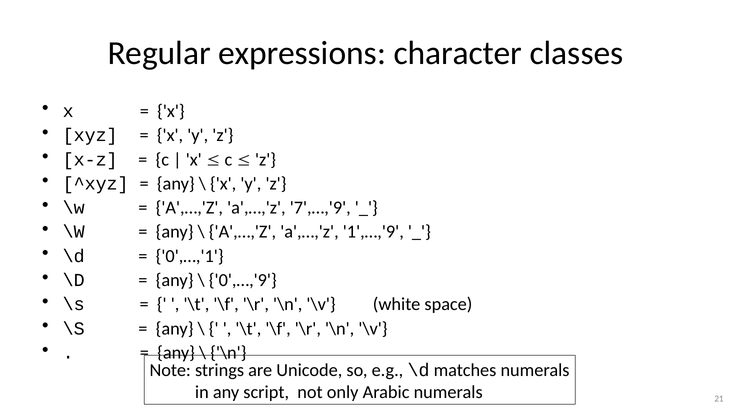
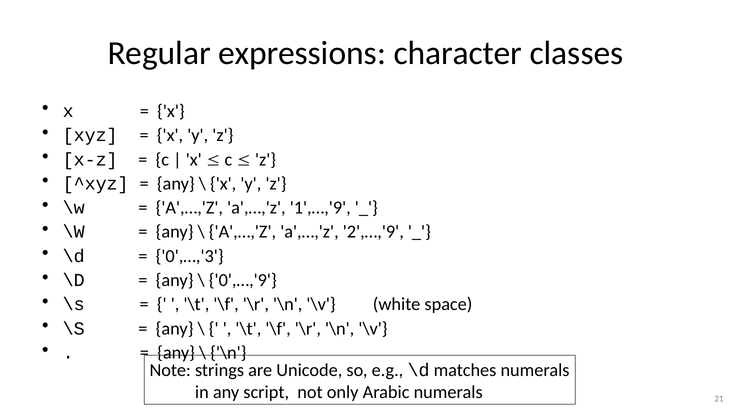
7',…,'9: 7',…,'9 -> 1',…,'9 (320, 208)
1',…,'9: 1',…,'9 -> 2',…,'9 (373, 232)
0',…,'1: 0',…,'1 -> 0',…,'3 (190, 256)
